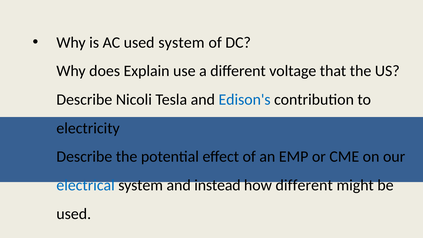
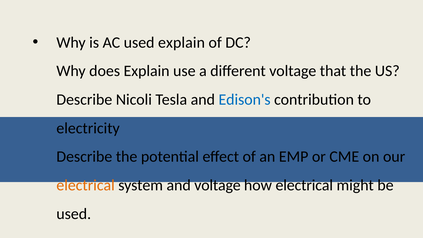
used system: system -> explain (182, 42)
electrical colour: blue -> orange (86, 185)
and instead: instead -> voltage (217, 185)
how different: different -> electrical (304, 185)
